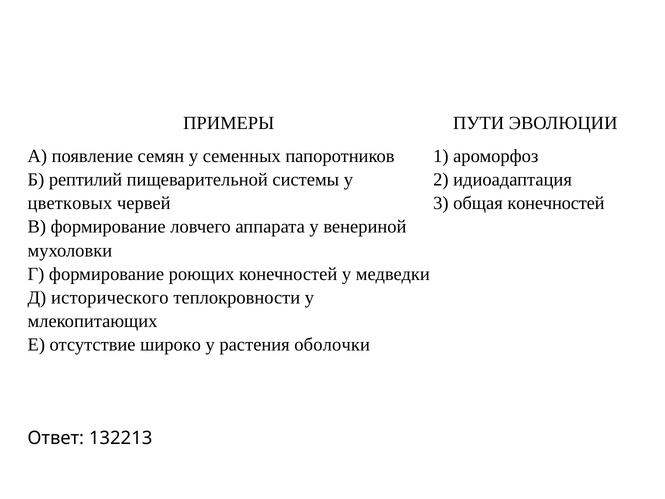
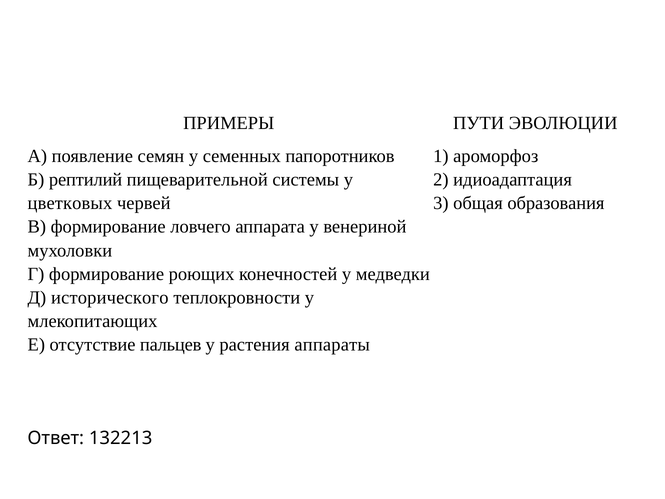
общая конечностей: конечностей -> образования (556, 203)
широко: широко -> пальцев (171, 345)
оболочки: оболочки -> аппараты (332, 345)
